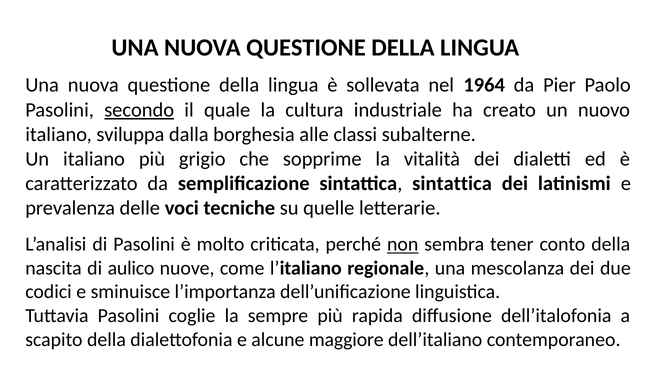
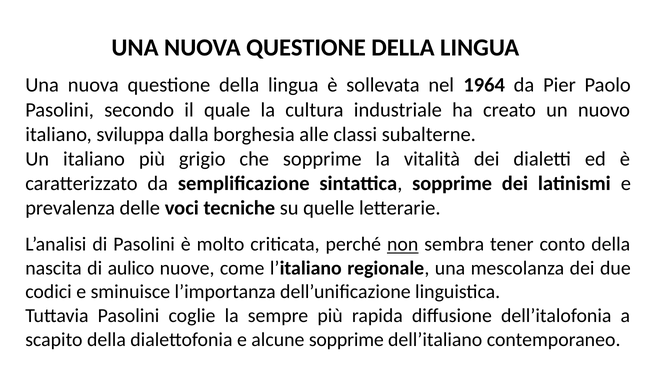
secondo underline: present -> none (139, 110)
sintattica sintattica: sintattica -> sopprime (452, 184)
alcune maggiore: maggiore -> sopprime (346, 340)
